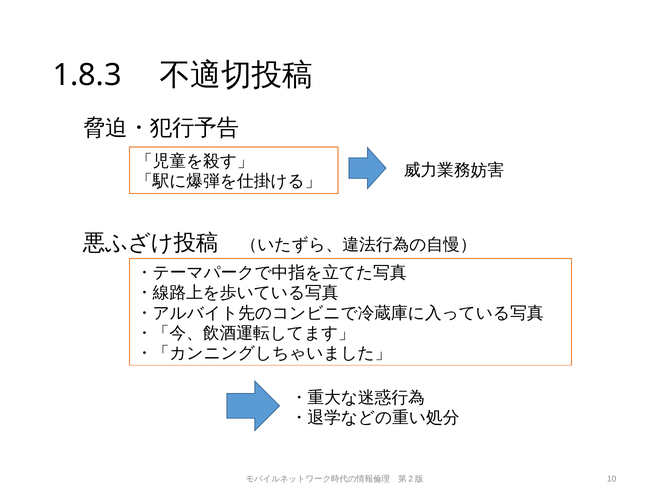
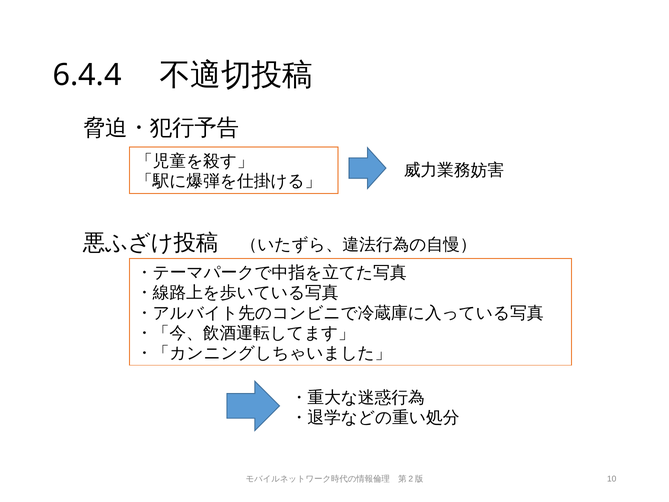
1.8.3: 1.8.3 -> 6.4.4 (87, 75)
